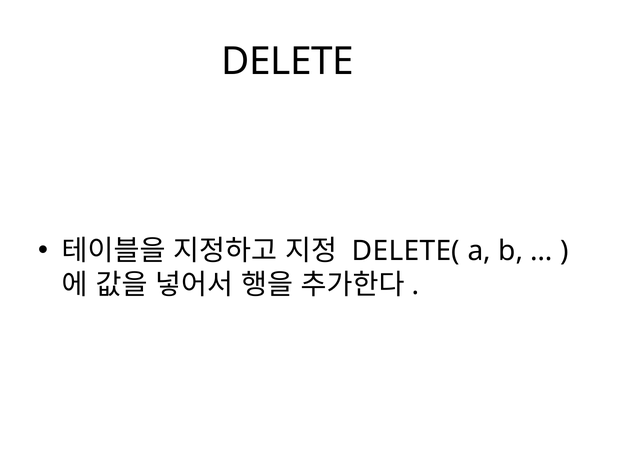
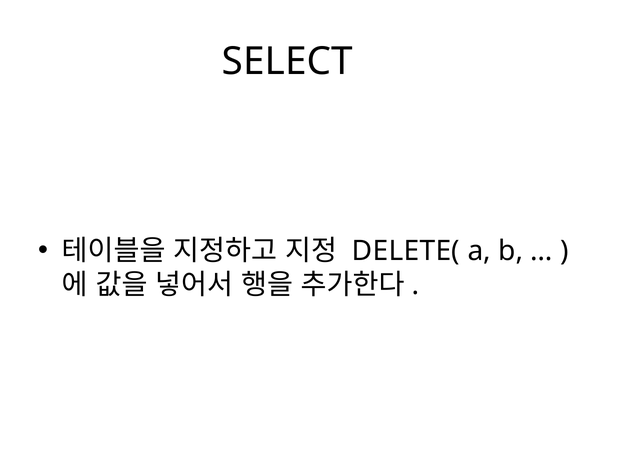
DELETE: DELETE -> SELECT (287, 61)
